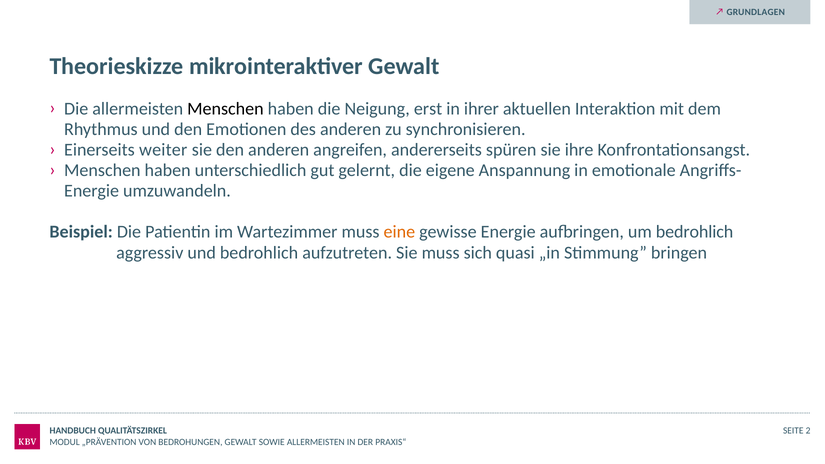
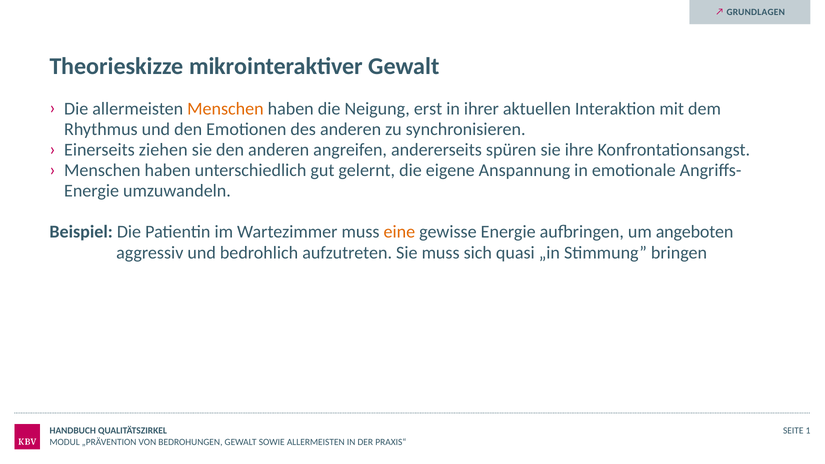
Menschen colour: black -> orange (225, 109)
weiter: weiter -> ziehen (163, 150)
um bedrohlich: bedrohlich -> angeboten (695, 232)
2: 2 -> 1 (808, 431)
